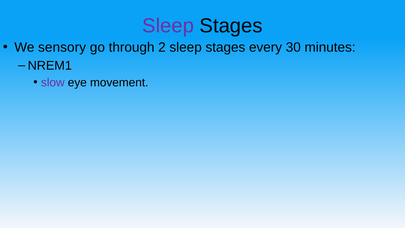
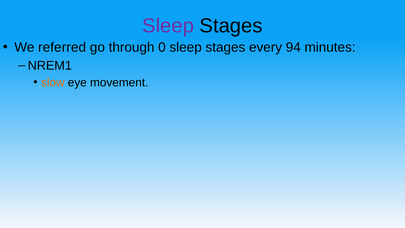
sensory: sensory -> referred (62, 47)
2: 2 -> 0 (162, 47)
30: 30 -> 94 (293, 47)
slow colour: purple -> orange (53, 83)
